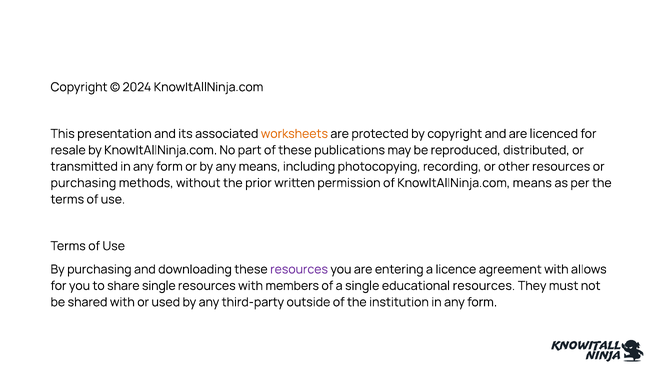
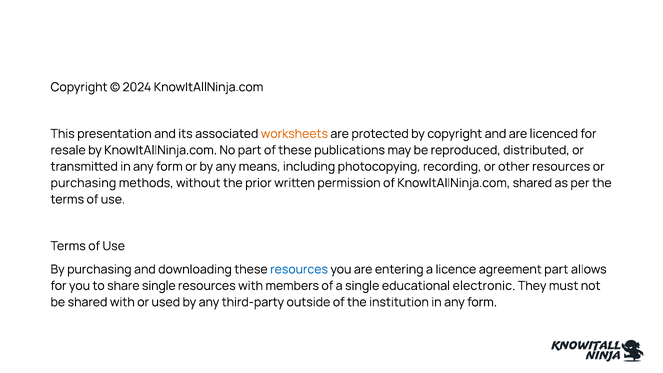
KnowItAllNinja.com means: means -> shared (532, 183)
resources colour: purple -> blue (299, 269)
agreement with: with -> part (556, 269)
educational resources: resources -> electronic (484, 286)
